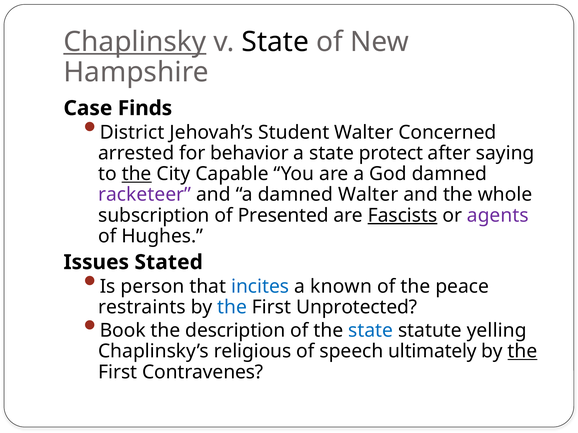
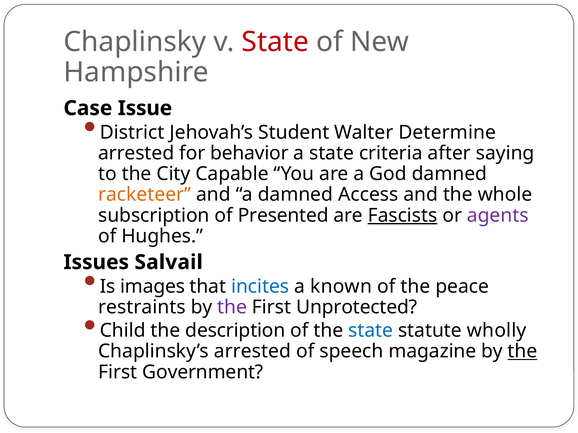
Chaplinsky underline: present -> none (135, 42)
State colour: black -> red (275, 42)
Finds: Finds -> Issue (145, 108)
Concerned: Concerned -> Determine (447, 132)
protect: protect -> criteria (391, 153)
the underline: present -> none (137, 174)
racketeer colour: purple -> orange (145, 195)
damned Walter: Walter -> Access (368, 195)
Stated: Stated -> Salvail (169, 263)
person: person -> images (153, 287)
the colour: blue -> purple (232, 307)
Book: Book -> Child (123, 331)
yelling: yelling -> wholly (497, 331)
Chaplinsky’s religious: religious -> arrested (252, 352)
ultimately: ultimately -> magazine (432, 352)
Contravenes: Contravenes -> Government (203, 373)
